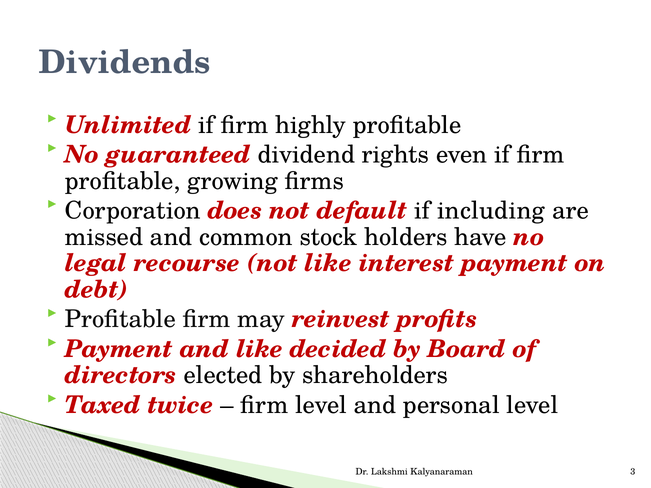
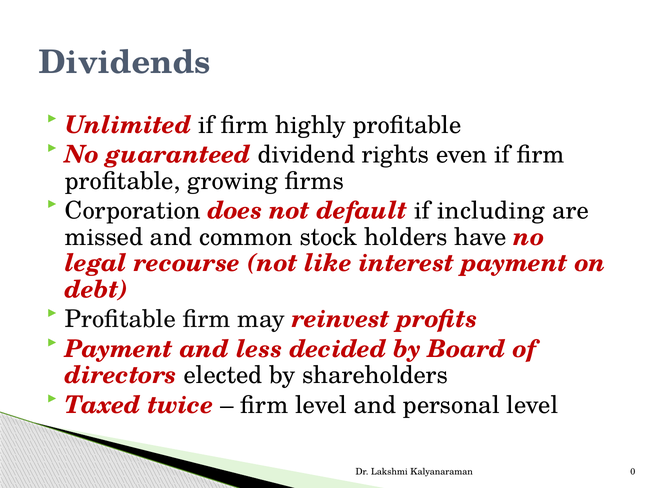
and like: like -> less (259, 349)
3: 3 -> 0 (633, 472)
